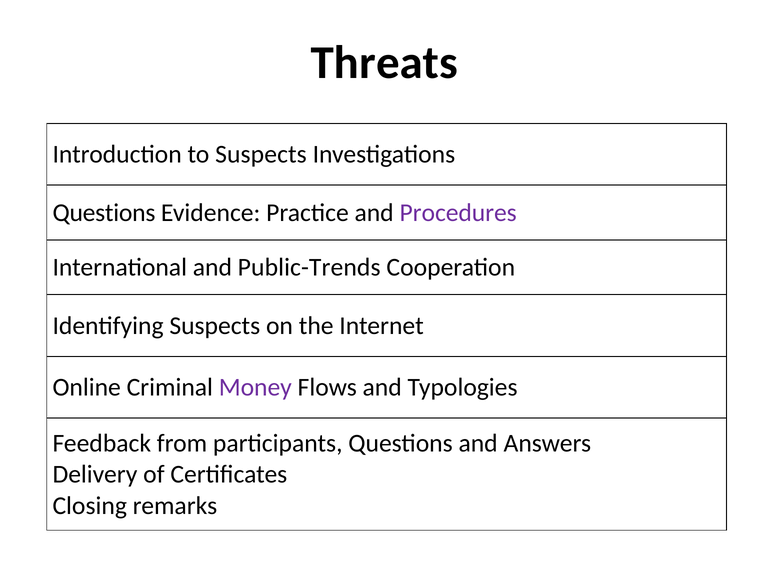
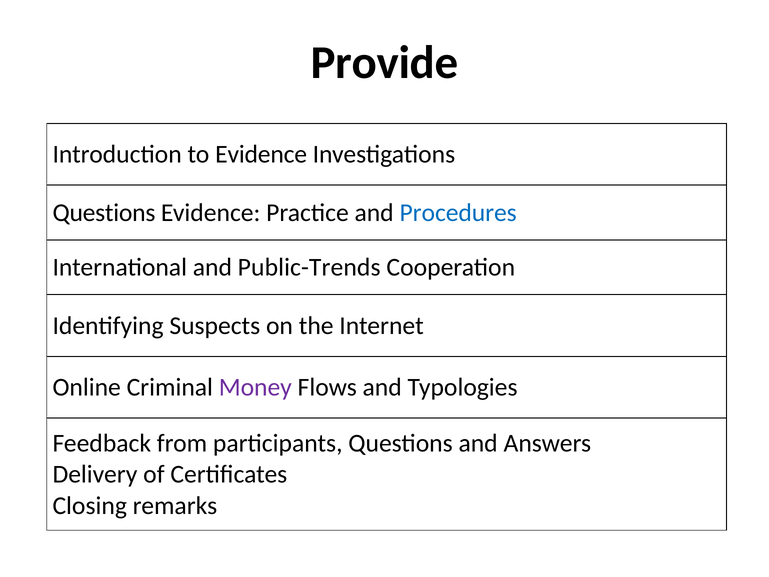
Threats: Threats -> Provide (385, 63)
to Suspects: Suspects -> Evidence (261, 154)
Procedures colour: purple -> blue (458, 213)
